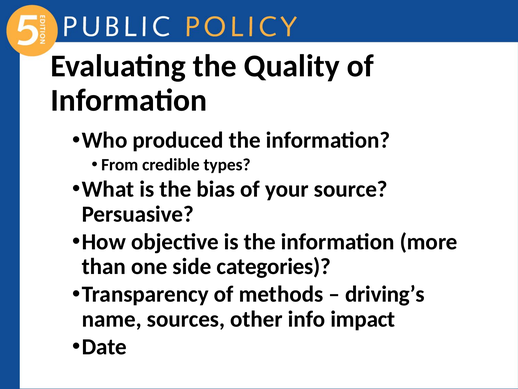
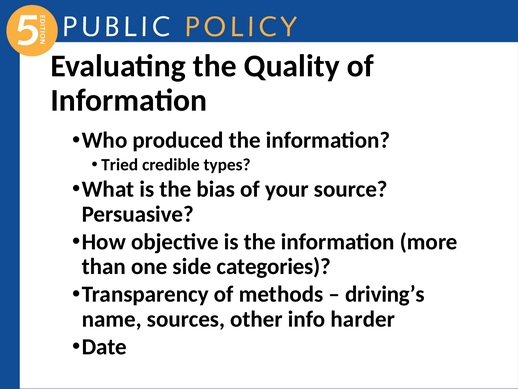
From: From -> Tried (120, 165)
impact: impact -> harder (363, 319)
